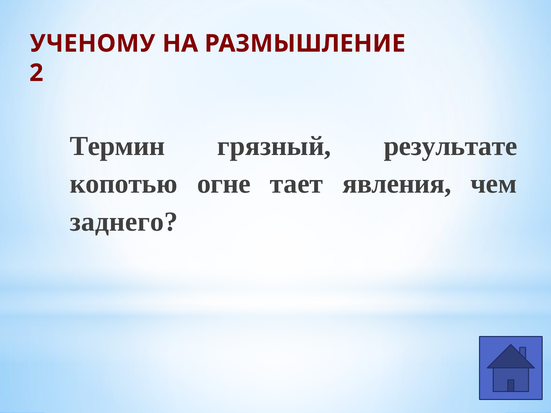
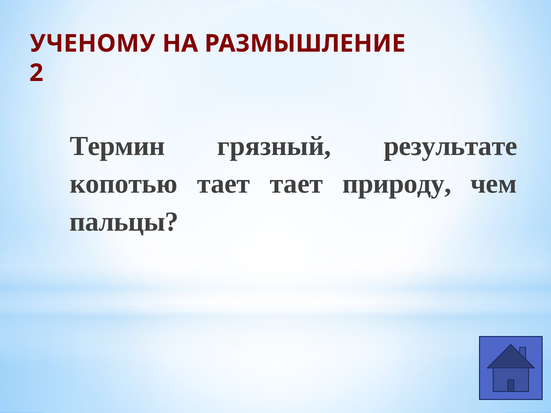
копотью огне: огне -> тает (224, 184)
явления: явления -> природу (397, 184)
заднего: заднего -> пальцы (124, 222)
